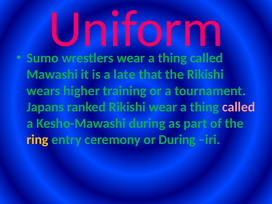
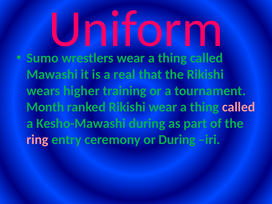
late: late -> real (124, 74)
Japans: Japans -> Month (45, 107)
ring colour: yellow -> pink (37, 140)
